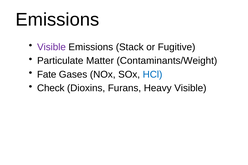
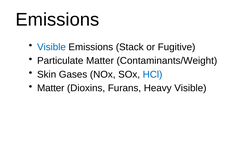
Visible colour: purple -> blue (51, 47)
Fate: Fate -> Skin (47, 75)
Check: Check -> Matter (51, 88)
